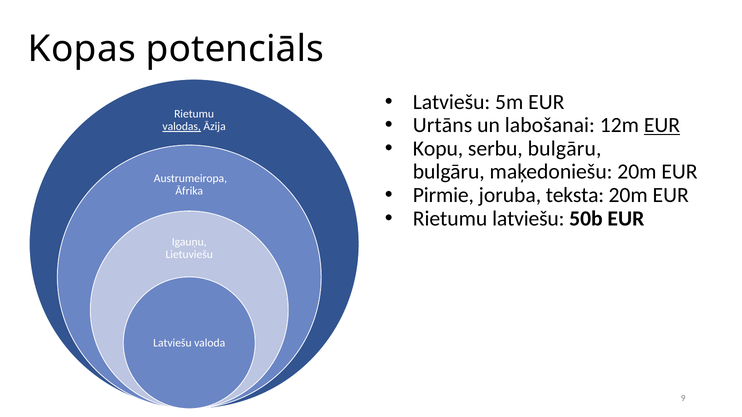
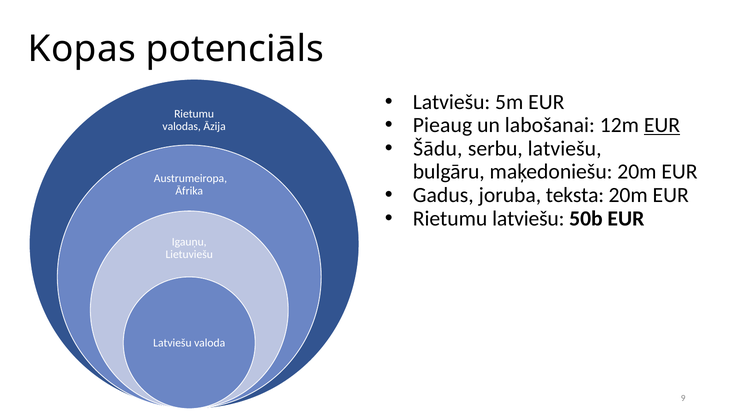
Urtāns: Urtāns -> Pieaug (443, 125)
valodas underline: present -> none (182, 127)
Kopu: Kopu -> Šādu (438, 149)
serbu bulgāru: bulgāru -> latviešu (565, 149)
Pirmie: Pirmie -> Gadus (443, 195)
